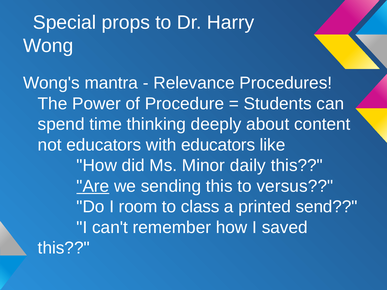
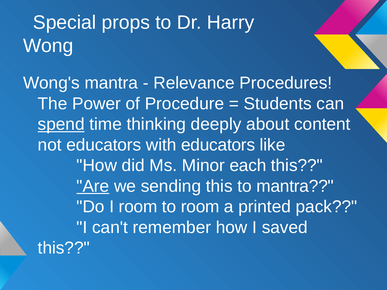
spend underline: none -> present (61, 124)
daily: daily -> each (248, 166)
to versus: versus -> mantra (295, 186)
to class: class -> room (200, 207)
send: send -> pack (326, 207)
